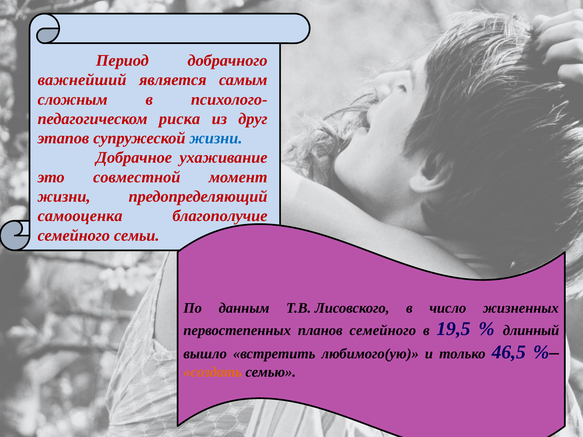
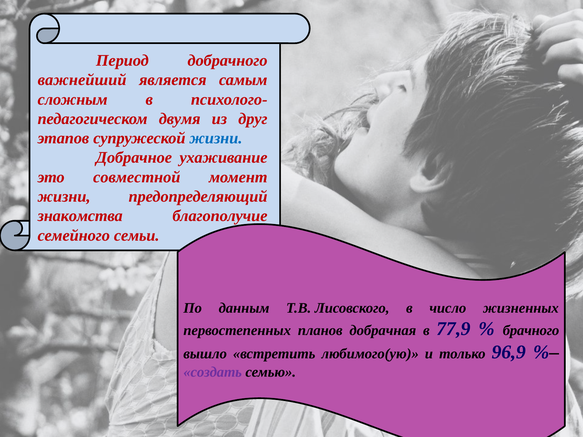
риска: риска -> двумя (180, 119)
самооценка: самооценка -> знакомства (80, 216)
планов семейного: семейного -> добрачная (383, 331)
19,5: 19,5 -> 77,9 (454, 329)
длинный: длинный -> брачного (531, 331)
46,5: 46,5 -> 96,9 (509, 352)
создать colour: orange -> purple (213, 372)
